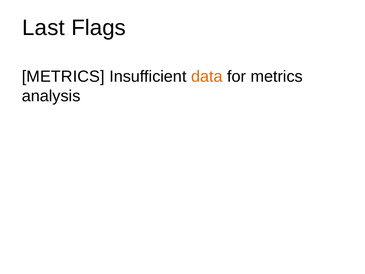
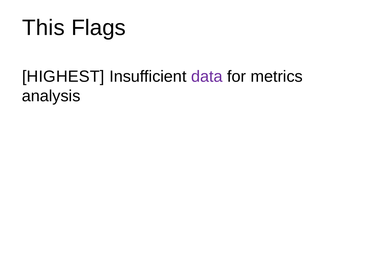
Last: Last -> This (43, 28)
METRICS: METRICS -> HIGHEST (63, 77)
data colour: orange -> purple (207, 77)
